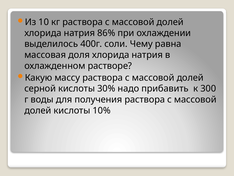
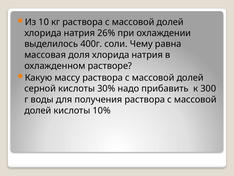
86%: 86% -> 26% (106, 33)
